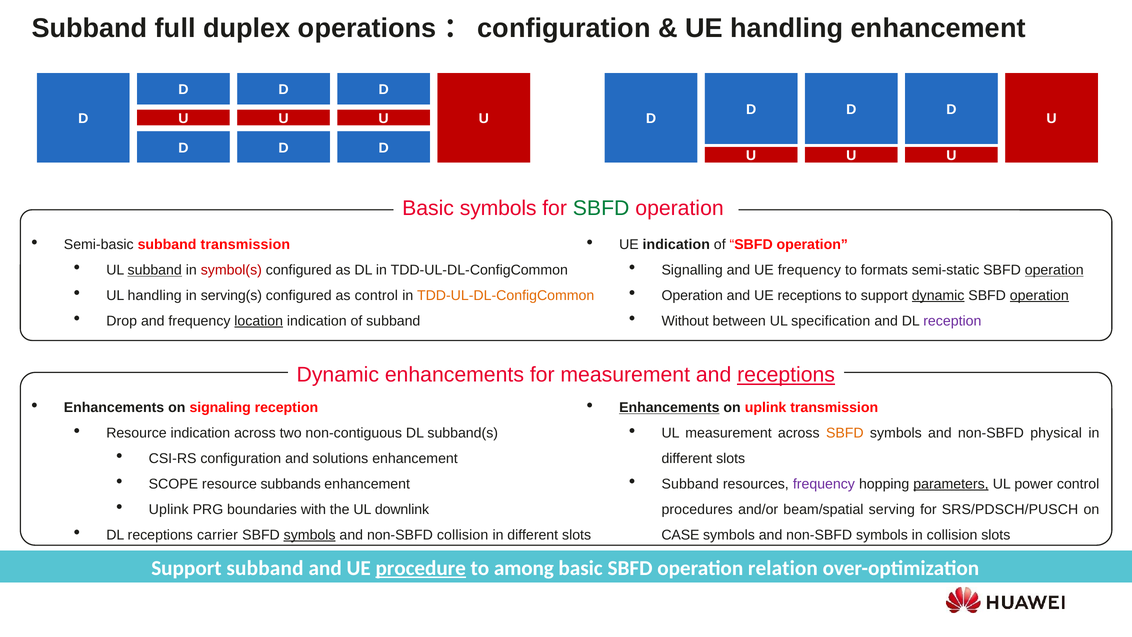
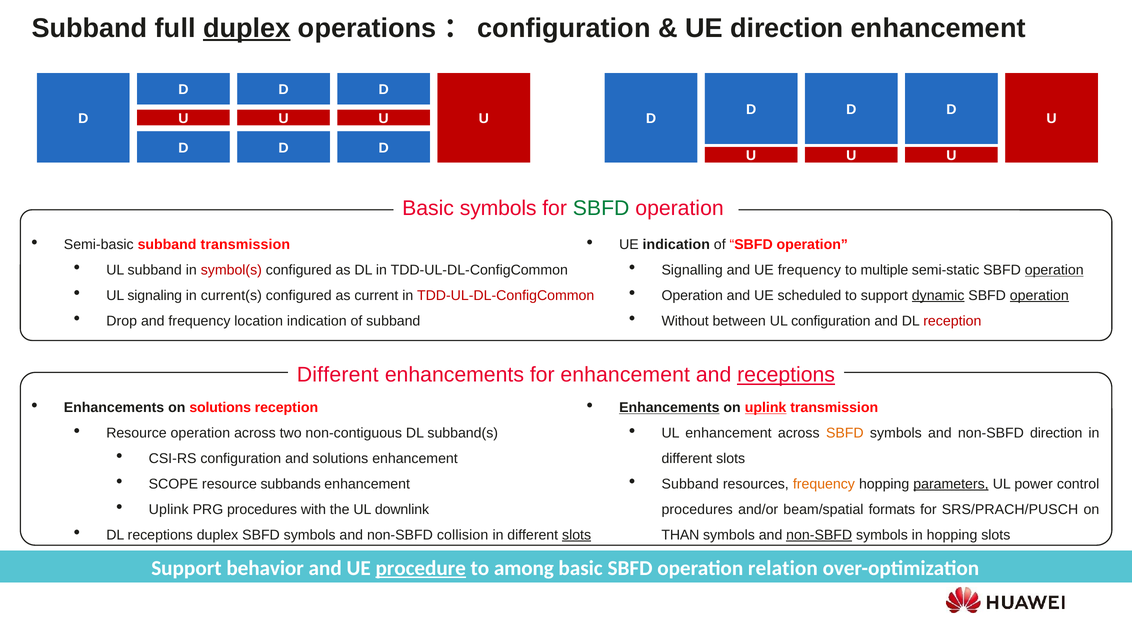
duplex underline: none -> present (247, 28)
UE handling: handling -> direction (787, 28)
subband underline: present -> none (155, 270)
formats: formats -> multiple (884, 270)
UL handling: handling -> signaling (155, 295)
serving(s: serving(s -> current(s (231, 295)
as control: control -> current (376, 295)
TDD-UL-DL-ConfigCommon colour: orange -> red (506, 295)
UE receptions: receptions -> scheduled (809, 295)
location underline: present -> none (259, 321)
UL specification: specification -> configuration (831, 321)
reception colour: purple -> red (952, 321)
Dynamic: Dynamic -> Different (338, 375)
for measurement: measurement -> enhancement (625, 375)
on signaling: signaling -> solutions (220, 407)
uplink underline: none -> present (766, 407)
Resource indication: indication -> operation (200, 433)
UL measurement: measurement -> enhancement (728, 433)
non-SBFD physical: physical -> direction (1056, 433)
frequency colour: purple -> orange (824, 484)
PRG boundaries: boundaries -> procedures (262, 509)
serving: serving -> formats (892, 509)
SRS/PDSCH/PUSCH: SRS/PDSCH/PUSCH -> SRS/PRACH/PUSCH (1010, 509)
receptions carrier: carrier -> duplex (218, 535)
symbols underline: present -> none (310, 535)
slots underline: none -> present (577, 535)
CASE: CASE -> THAN (680, 535)
non-SBFD underline: none -> present (819, 535)
in collision: collision -> hopping (952, 535)
Support subband: subband -> behavior (265, 568)
